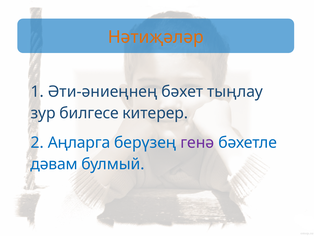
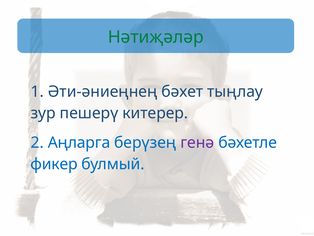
Нәтиҗәләр colour: orange -> green (156, 37)
билгесе: билгесе -> пешерү (89, 113)
дәвам: дәвам -> фикер (54, 164)
